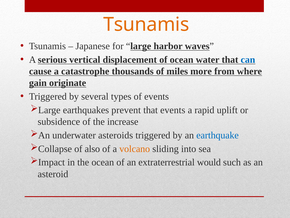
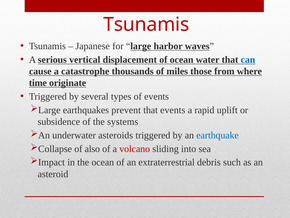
Tsunamis colour: orange -> red (146, 25)
more: more -> those (201, 71)
gain: gain -> time (38, 83)
increase: increase -> systems (123, 121)
volcano colour: orange -> red (135, 148)
would: would -> debris (209, 162)
